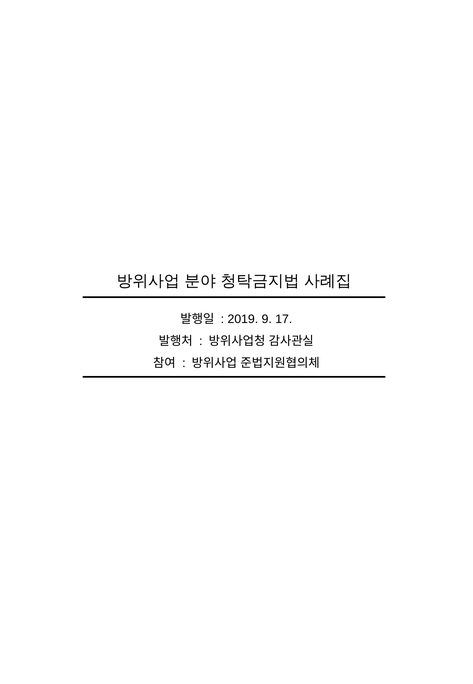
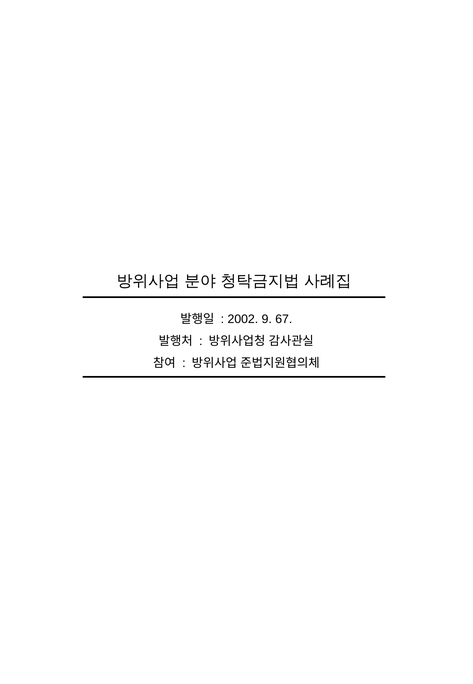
2019: 2019 -> 2002 (243, 319)
17: 17 -> 67 (284, 319)
